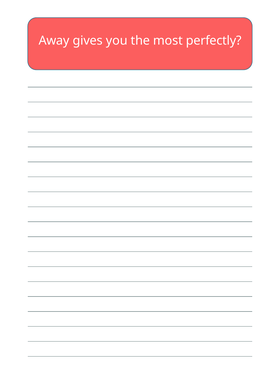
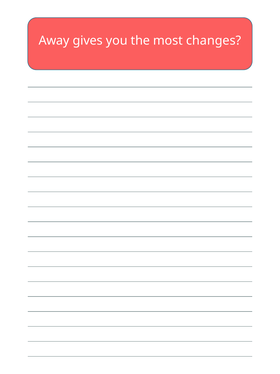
perfectly: perfectly -> changes (214, 41)
